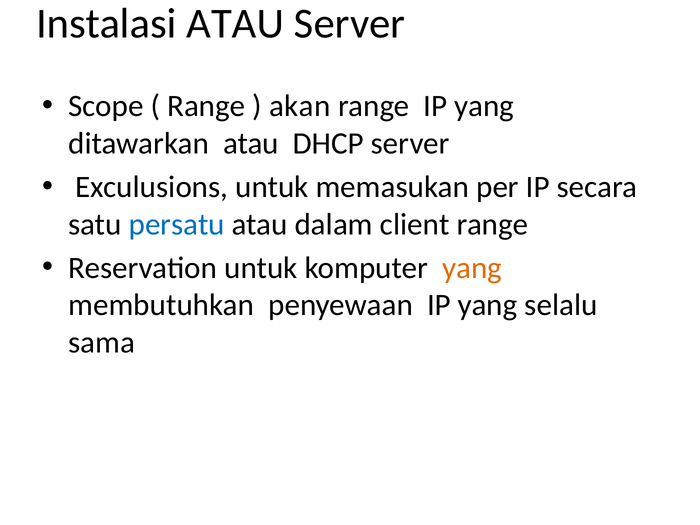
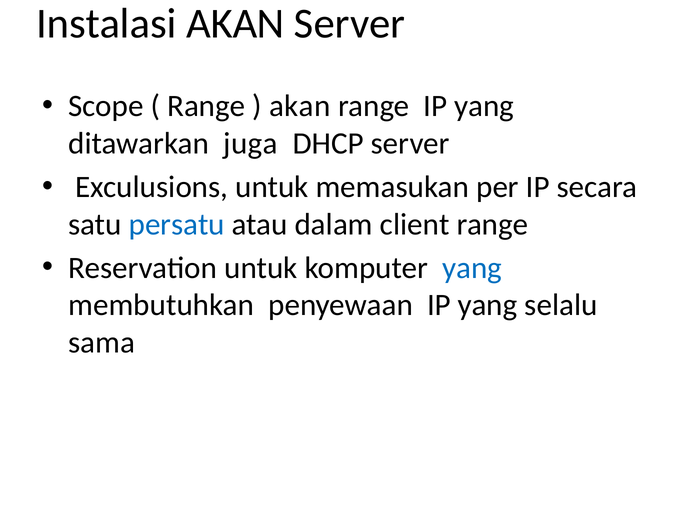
Instalasi ATAU: ATAU -> AKAN (235, 23)
ditawarkan atau: atau -> juga (251, 143)
yang colour: orange -> blue (472, 268)
